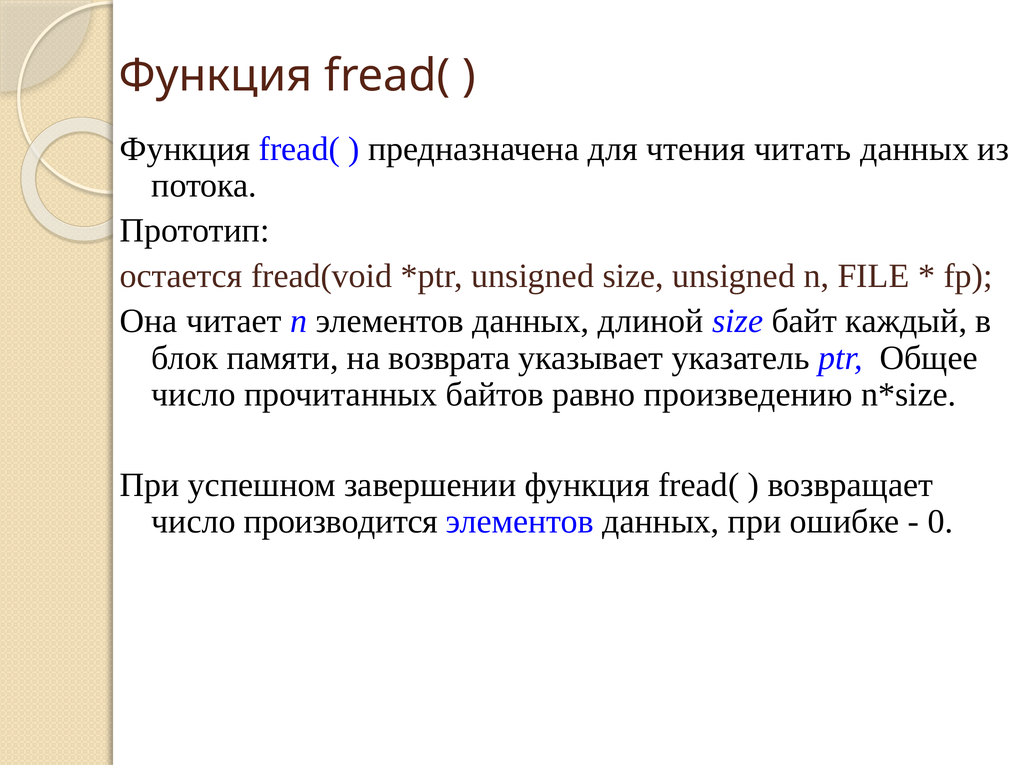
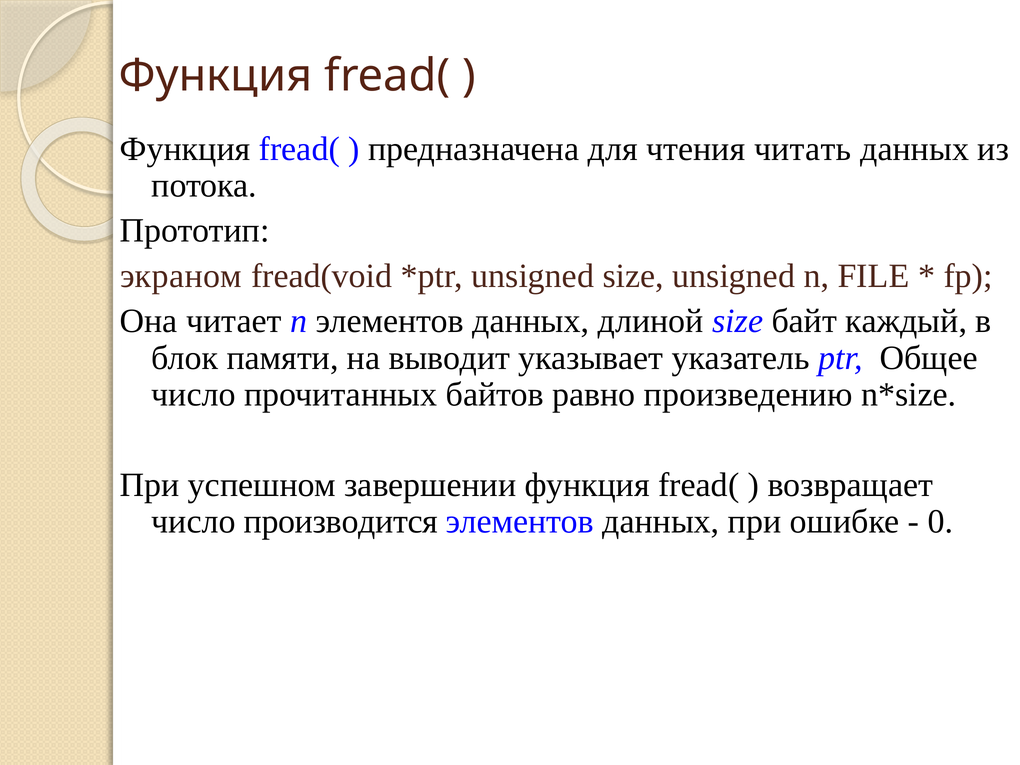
остается: остается -> экраном (181, 276)
возврата: возврата -> выводит (449, 358)
